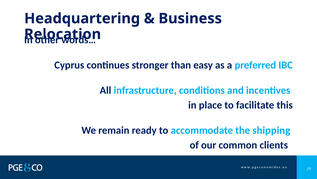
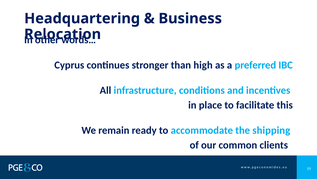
easy: easy -> high (203, 65)
